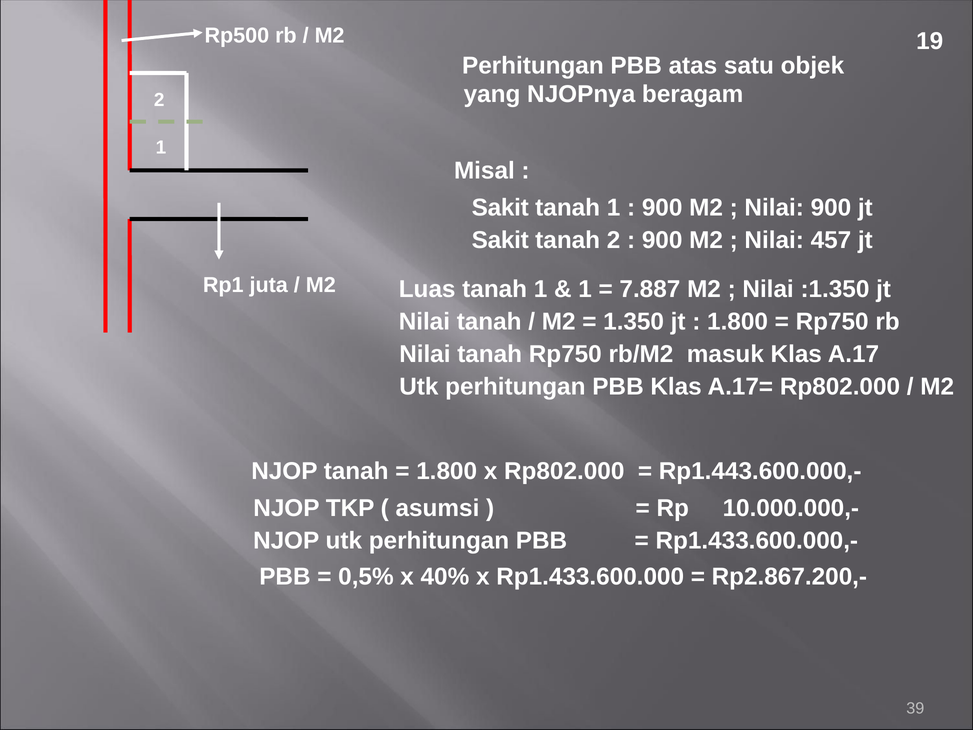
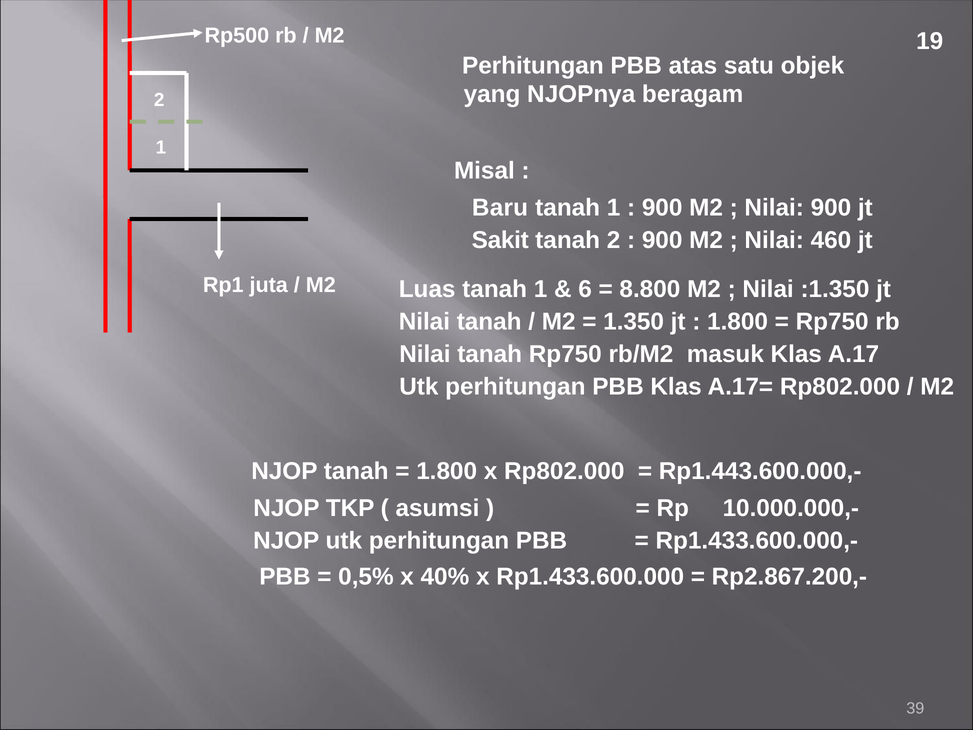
Sakit: Sakit -> Baru (500, 208)
457: 457 -> 460 (831, 240)
1: 1 -> 6 (585, 289)
7.887: 7.887 -> 8.800 (650, 289)
